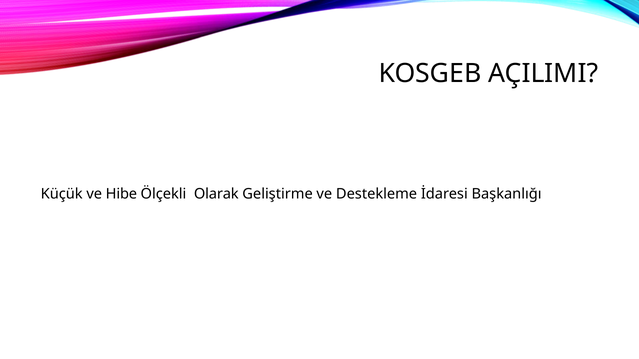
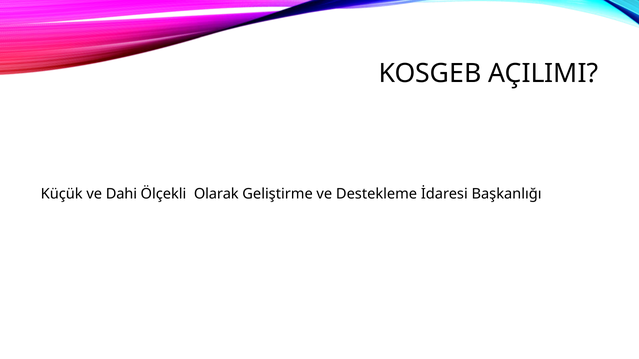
Hibe: Hibe -> Dahi (121, 194)
